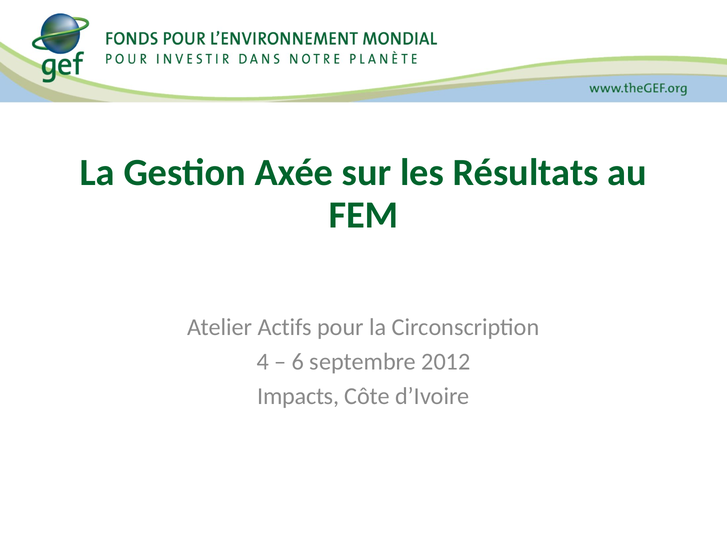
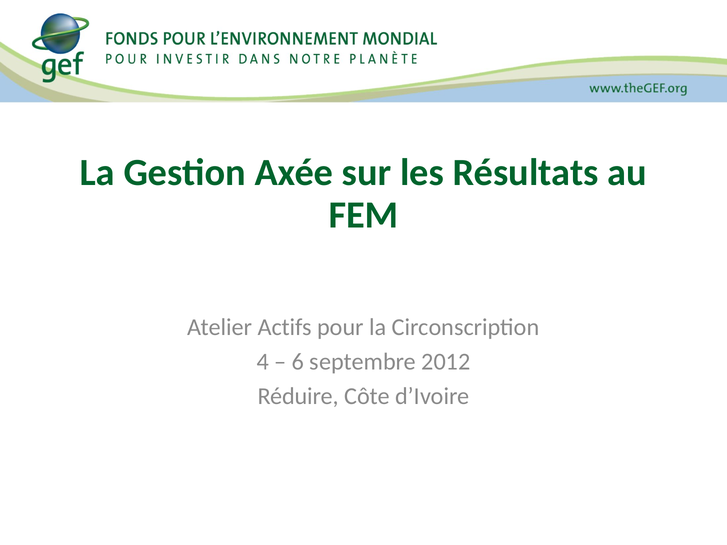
Impacts: Impacts -> Réduire (298, 396)
